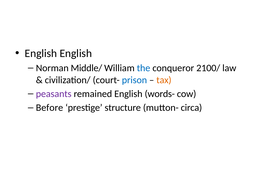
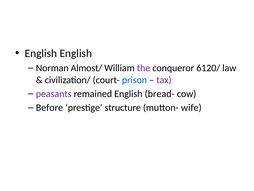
Middle/: Middle/ -> Almost/ (86, 68)
the colour: blue -> purple (144, 68)
2100/: 2100/ -> 6120/ (208, 68)
tax colour: orange -> purple (164, 80)
words-: words- -> bread- (160, 94)
circa: circa -> wife (191, 107)
